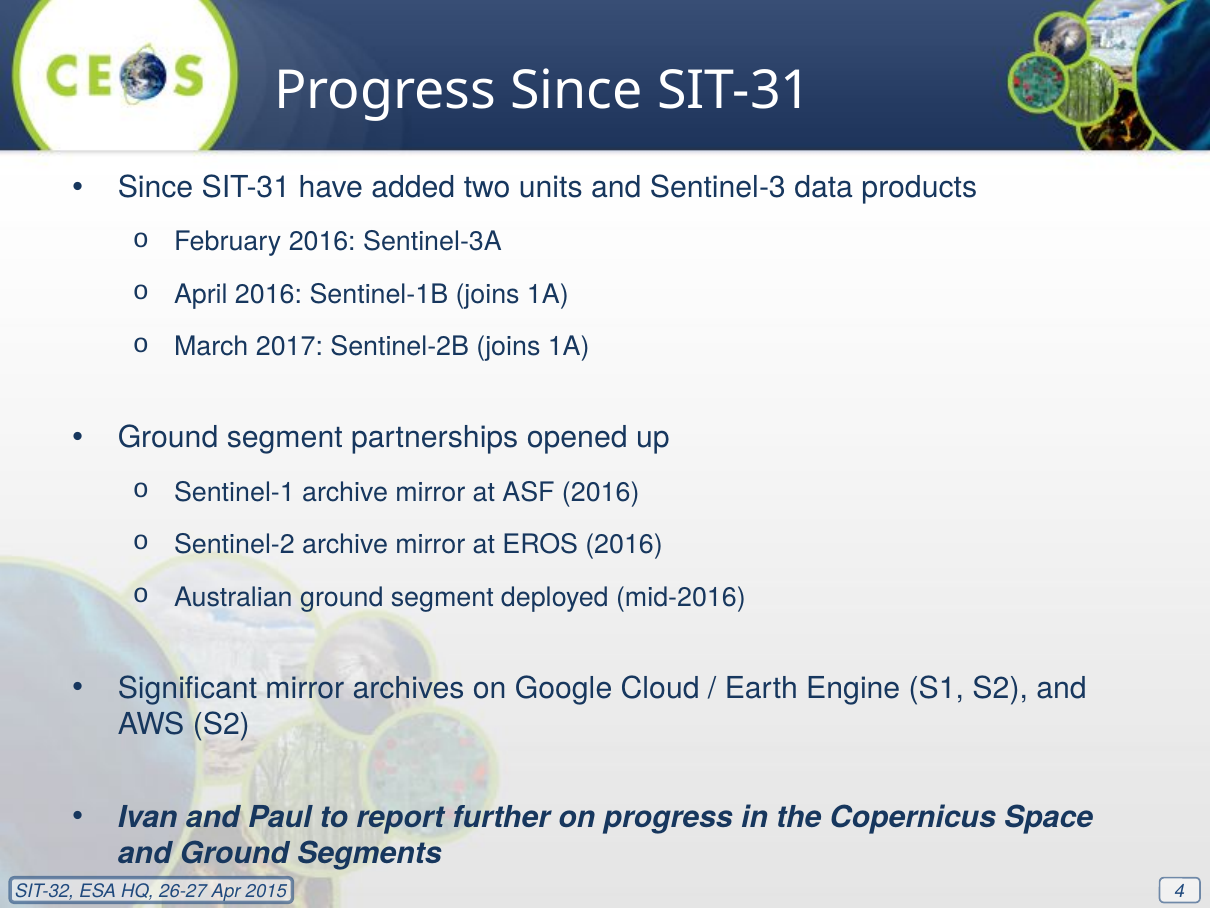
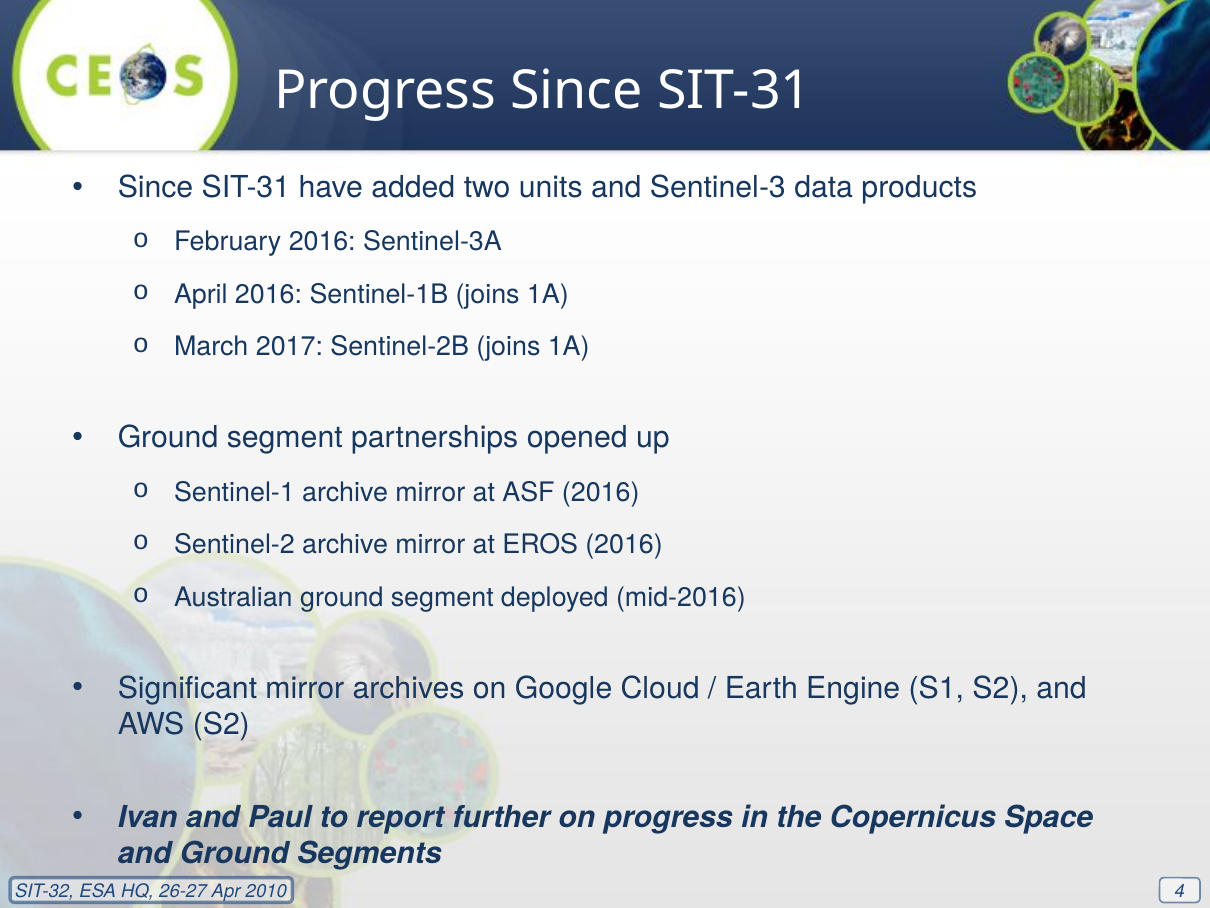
2015: 2015 -> 2010 (266, 891)
